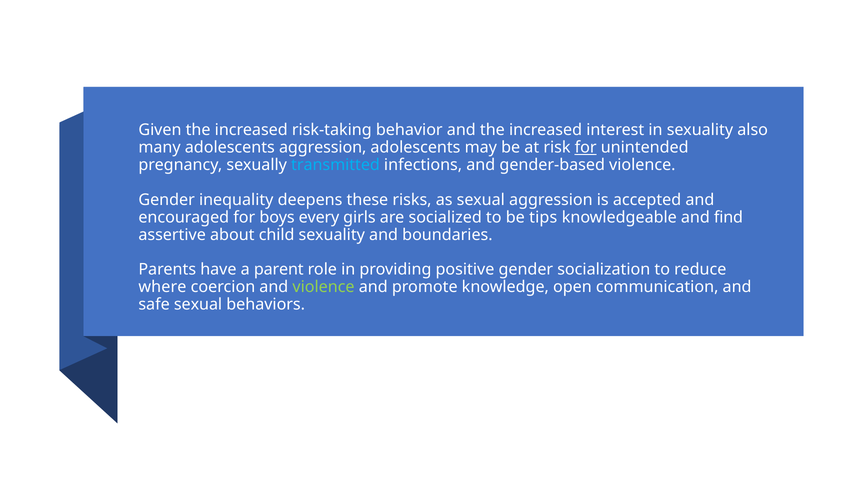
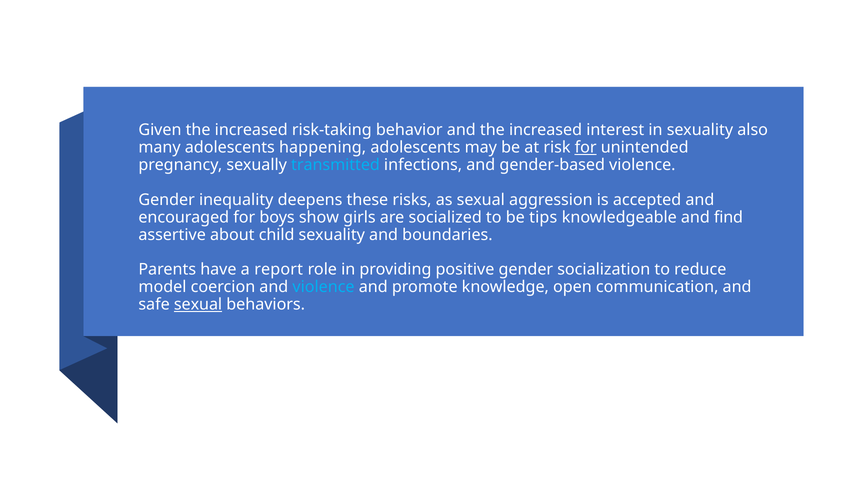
adolescents aggression: aggression -> happening (323, 147)
every: every -> show (319, 217)
parent: parent -> report (279, 269)
where: where -> model (162, 287)
violence colour: light green -> light blue (324, 287)
sexual underline: none -> present (198, 304)
